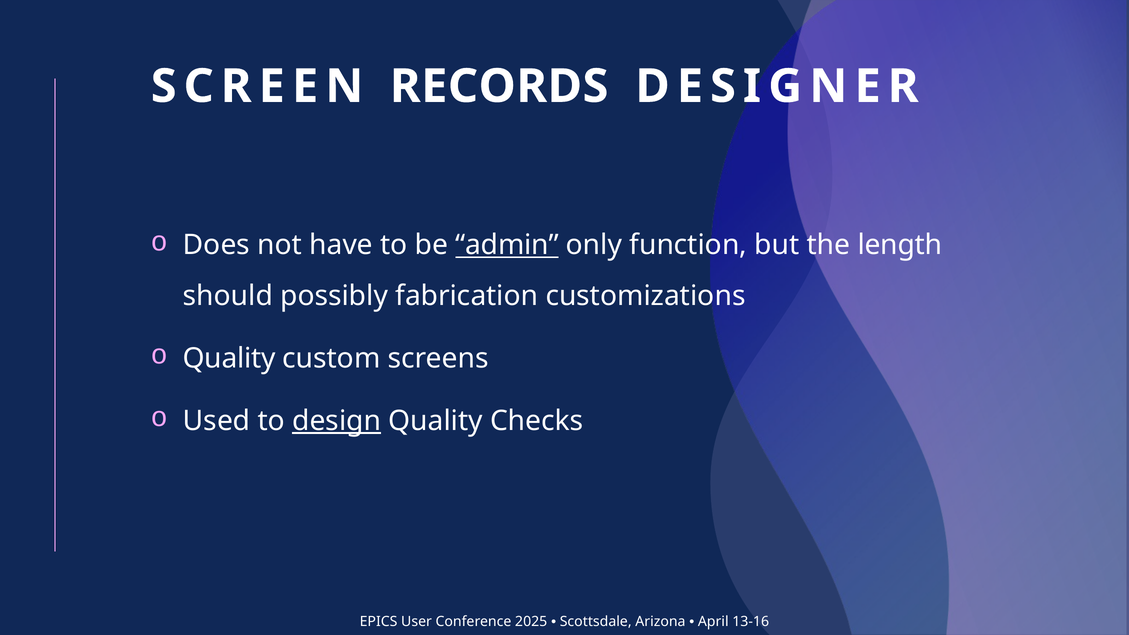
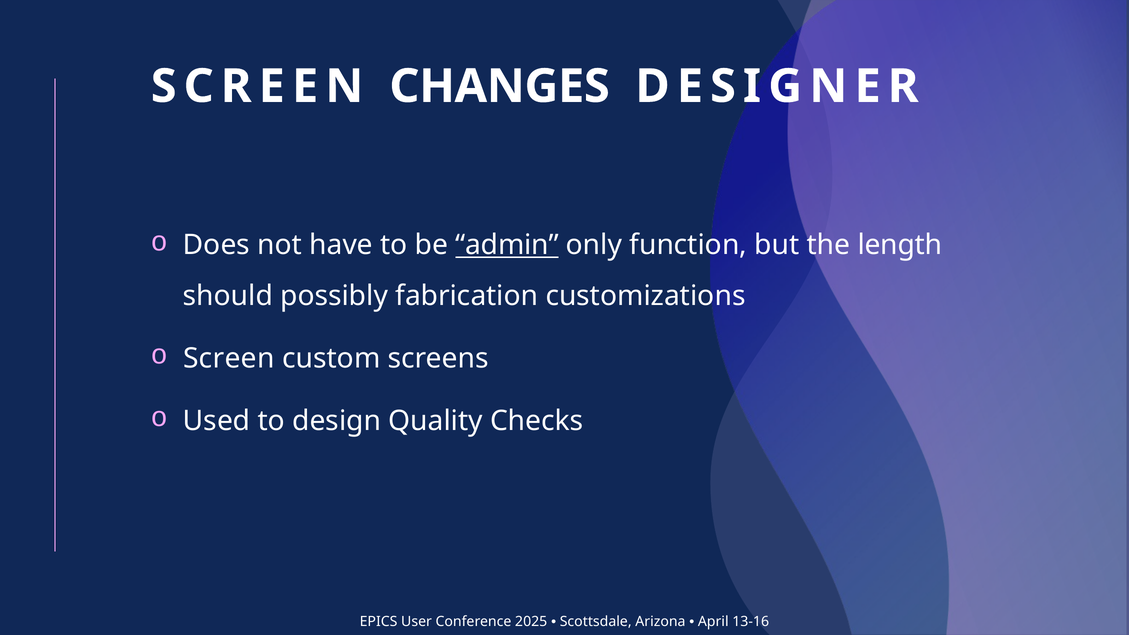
RECORDS: RECORDS -> CHANGES (500, 86)
Quality: Quality -> Screen (229, 358)
design underline: present -> none (337, 421)
